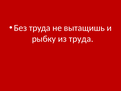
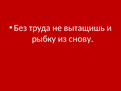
из труда: труда -> снову (81, 39)
